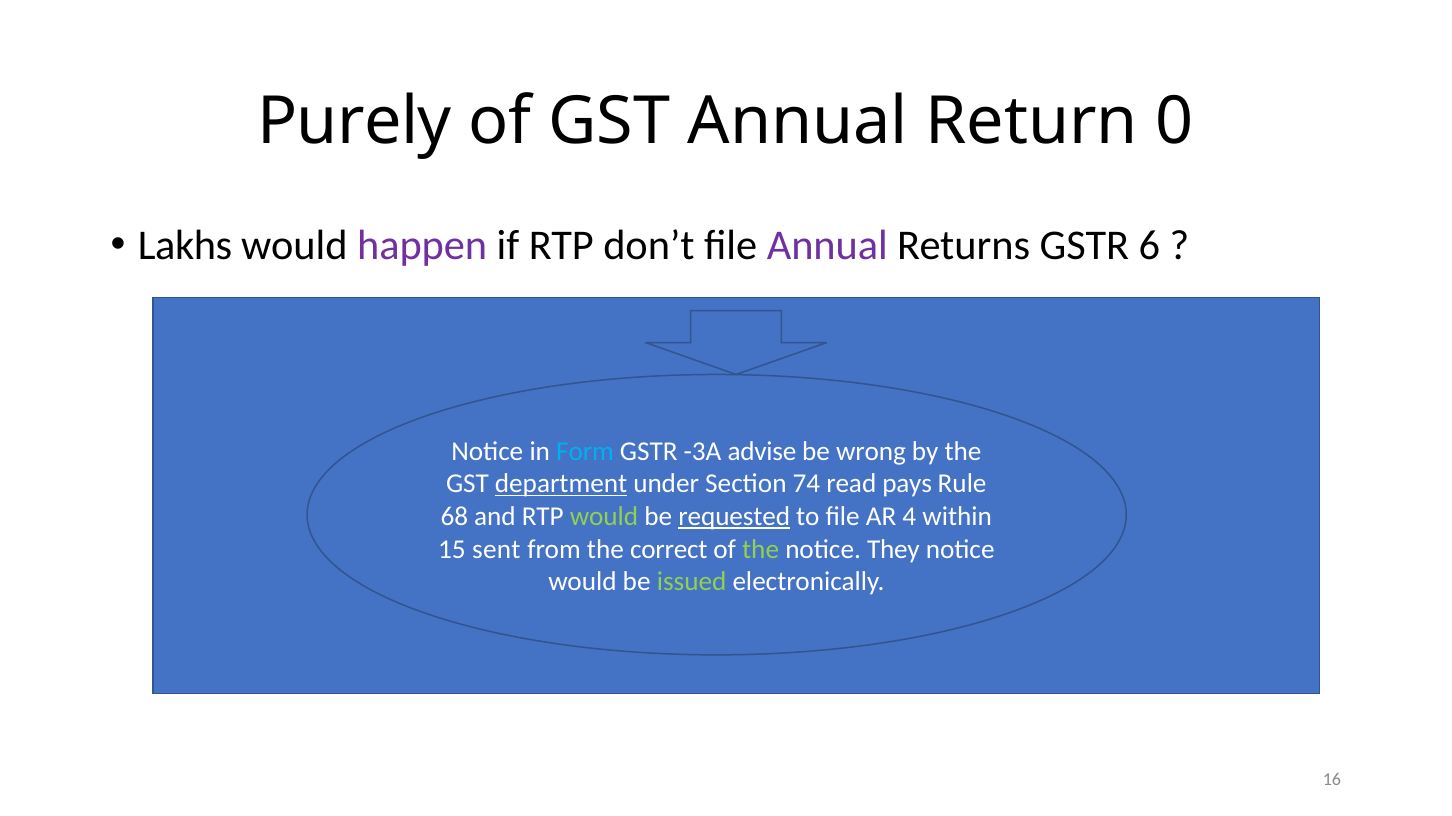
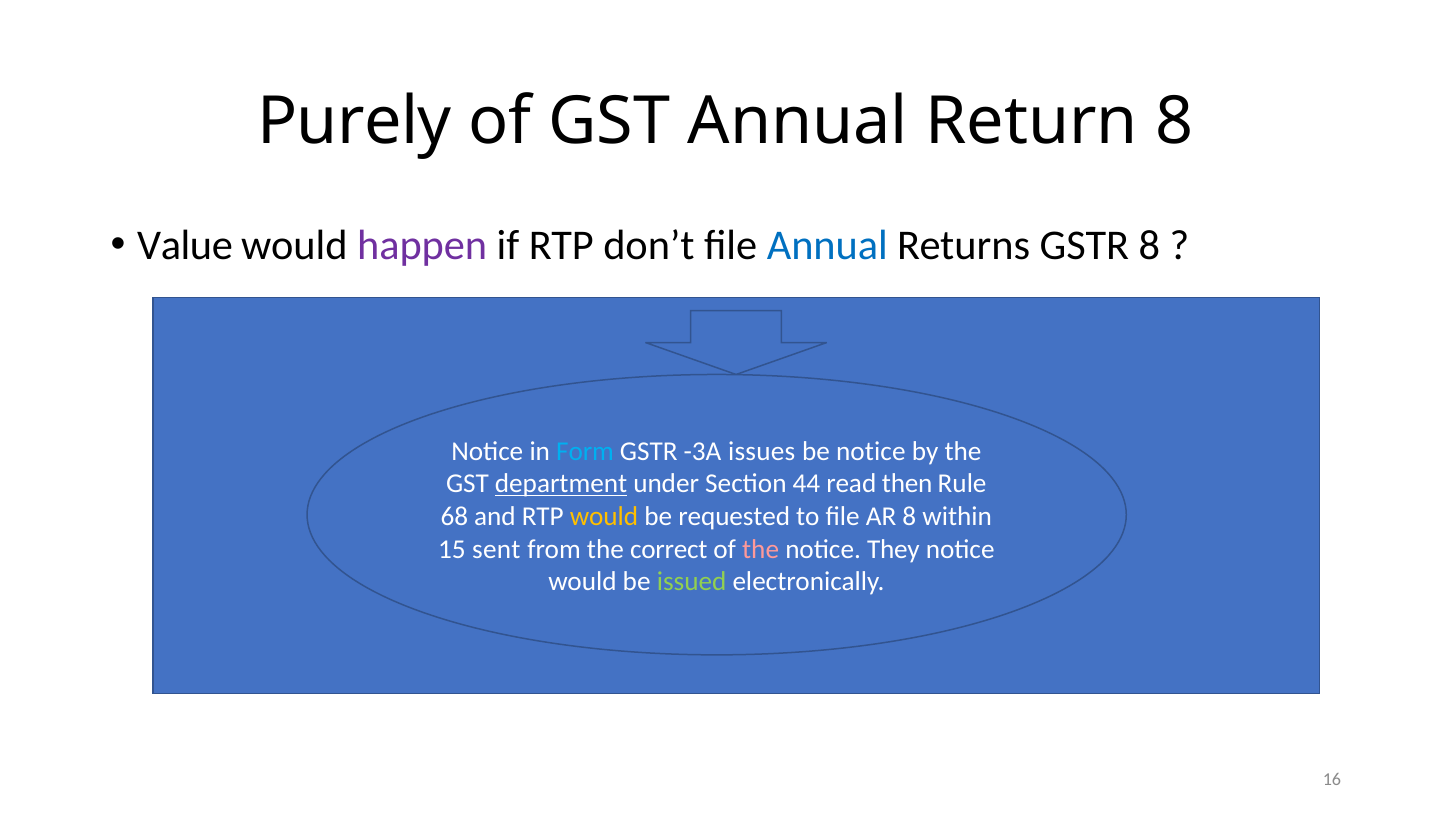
Return 0: 0 -> 8 (1174, 122)
Lakhs: Lakhs -> Value (185, 245)
Annual colour: purple -> blue (827, 245)
GSTR 6: 6 -> 8 (1149, 245)
advise: advise -> issues (762, 452)
be wrong: wrong -> notice (871, 452)
74: 74 -> 44 (806, 484)
pays: pays -> then (907, 484)
would colour: light green -> yellow (604, 517)
requested underline: present -> none (734, 517)
AR 4: 4 -> 8 (909, 517)
the colour: light green -> pink (761, 550)
